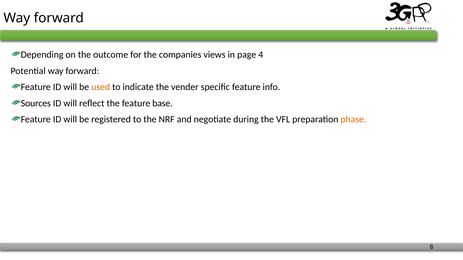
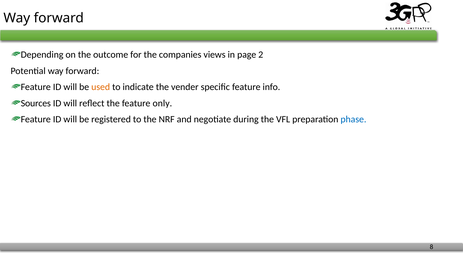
4: 4 -> 2 (261, 55)
base: base -> only (162, 103)
phase colour: orange -> blue (353, 120)
